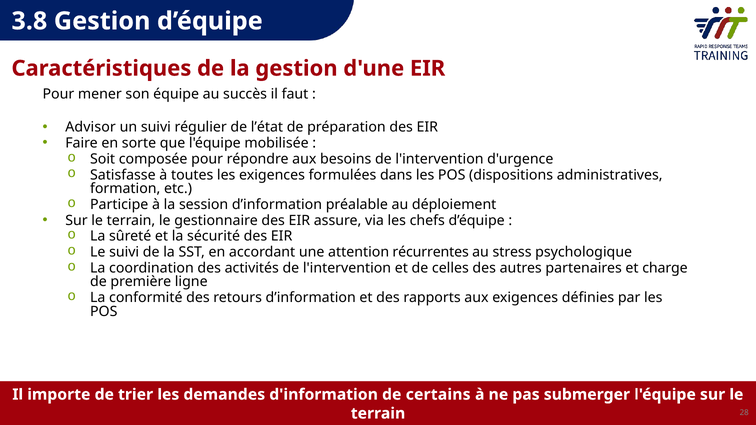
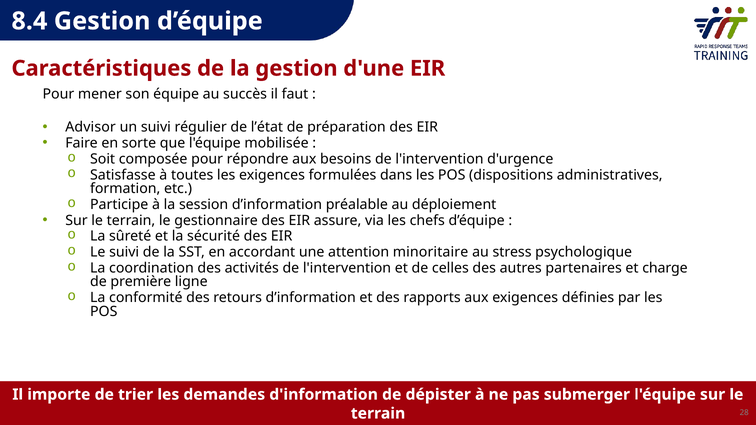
3.8: 3.8 -> 8.4 (29, 21)
récurrentes: récurrentes -> minoritaire (431, 252)
certains: certains -> dépister (438, 395)
